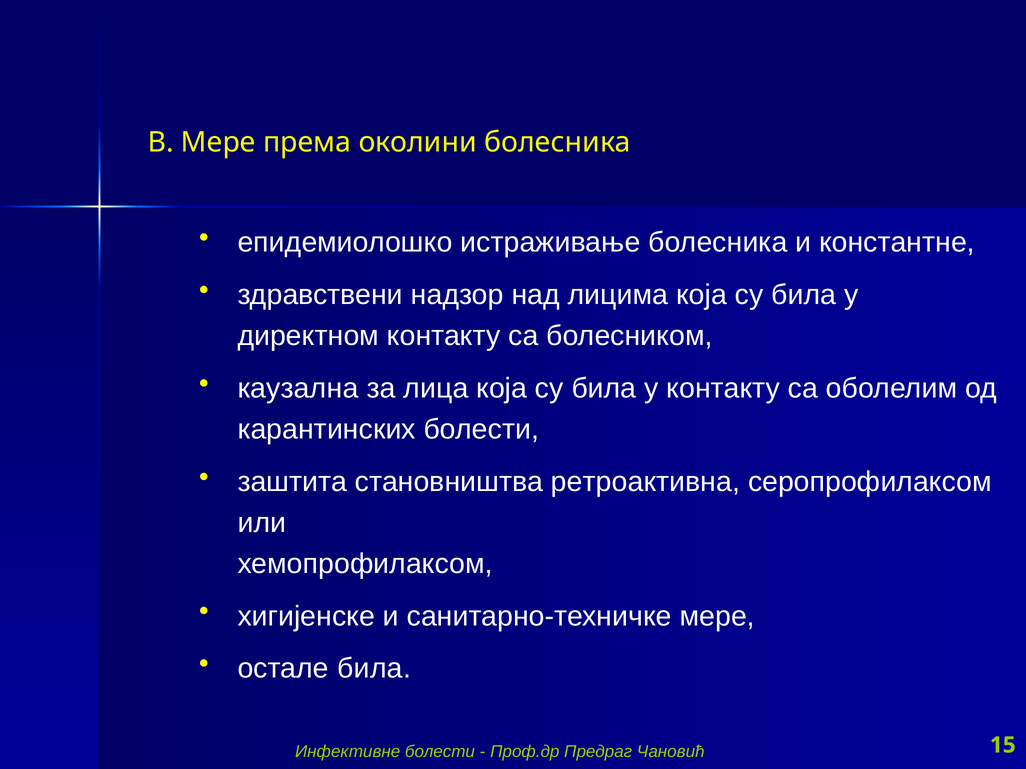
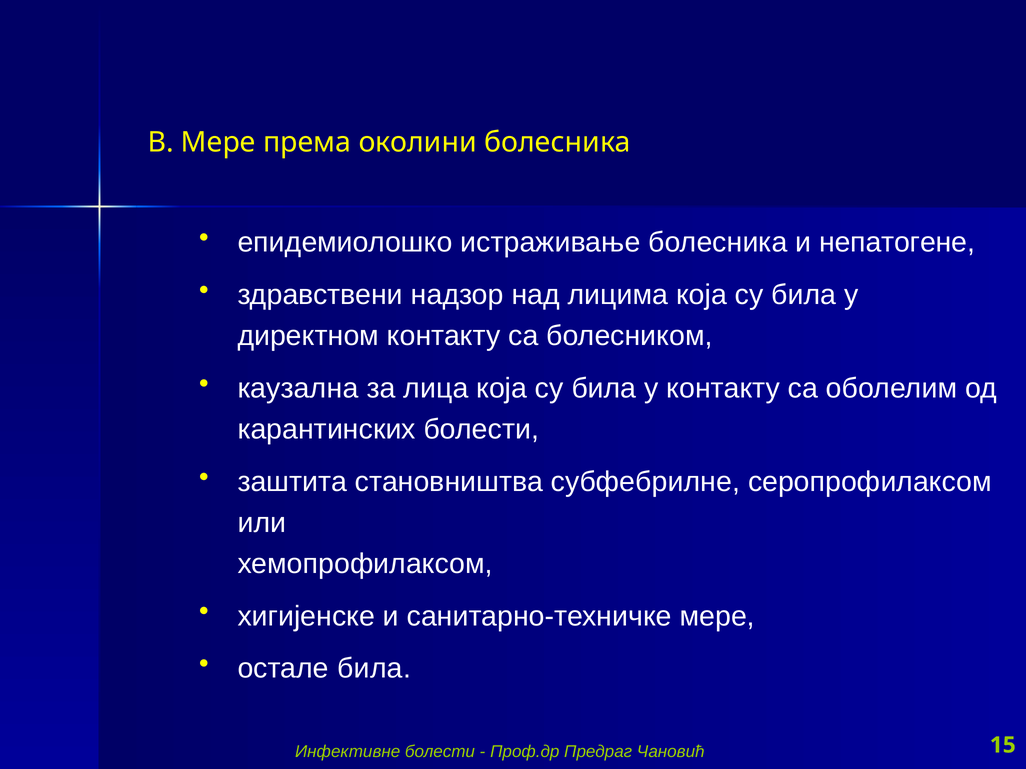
константне: константне -> непатогене (897, 243)
ретроактивна: ретроактивна -> субфебрилне (645, 482)
